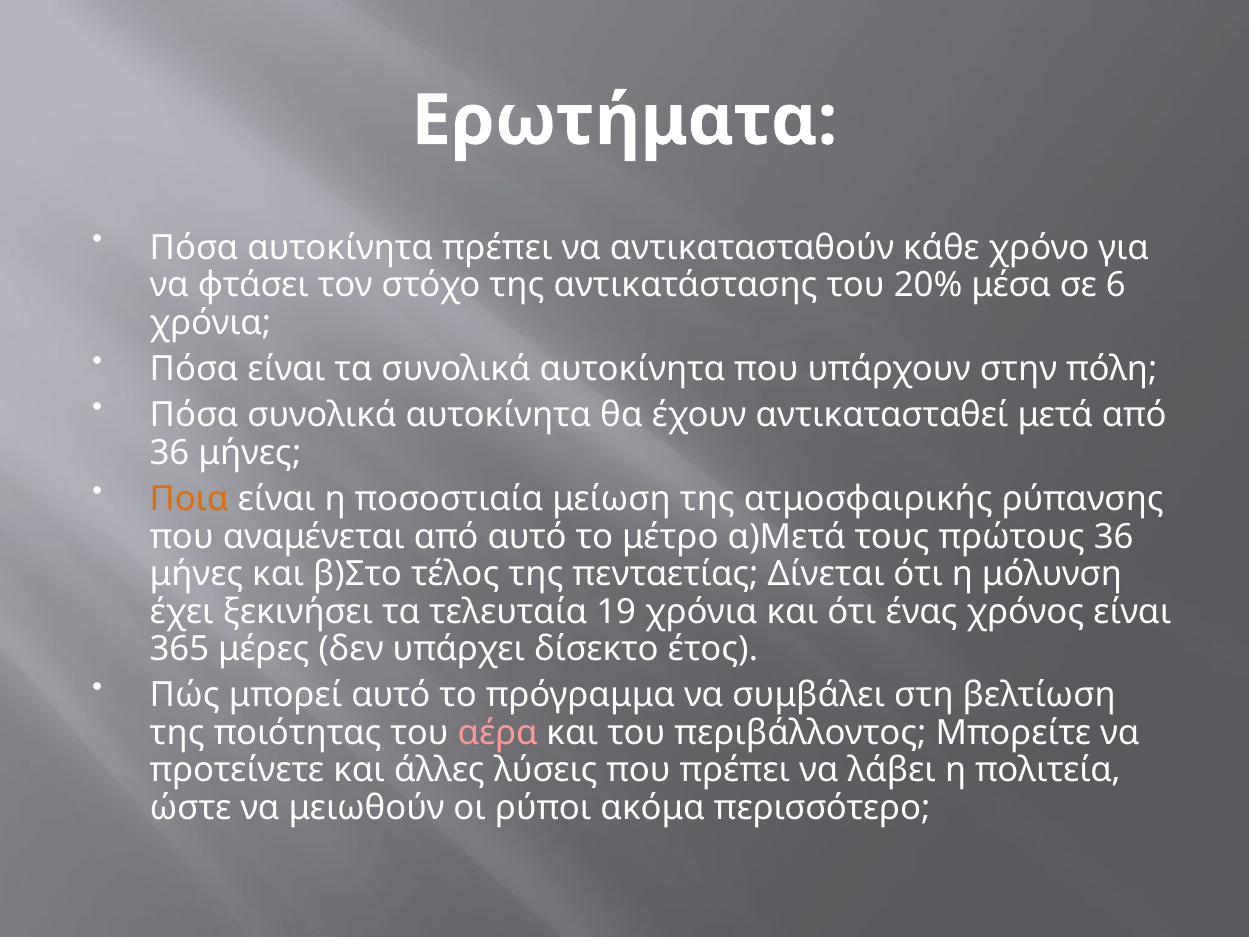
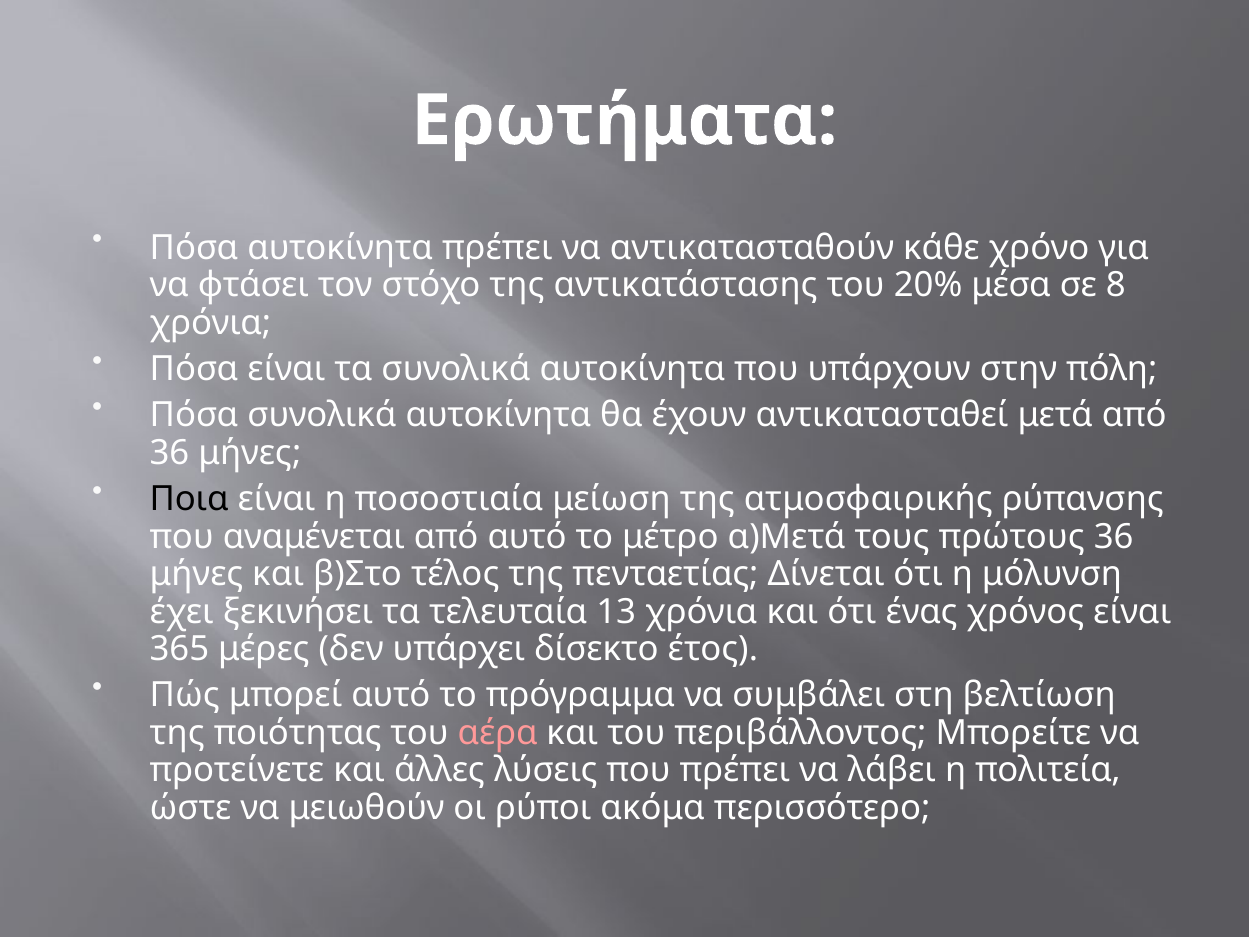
6: 6 -> 8 (1116, 285)
Ποια colour: orange -> black (189, 499)
19: 19 -> 13 (616, 611)
